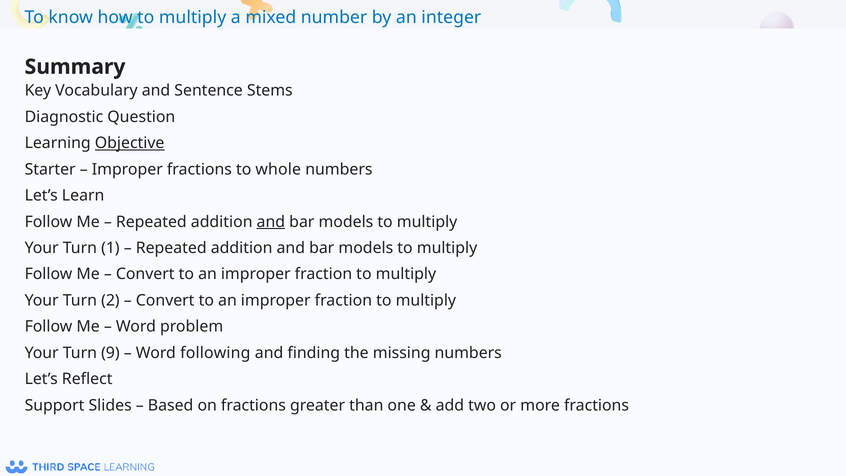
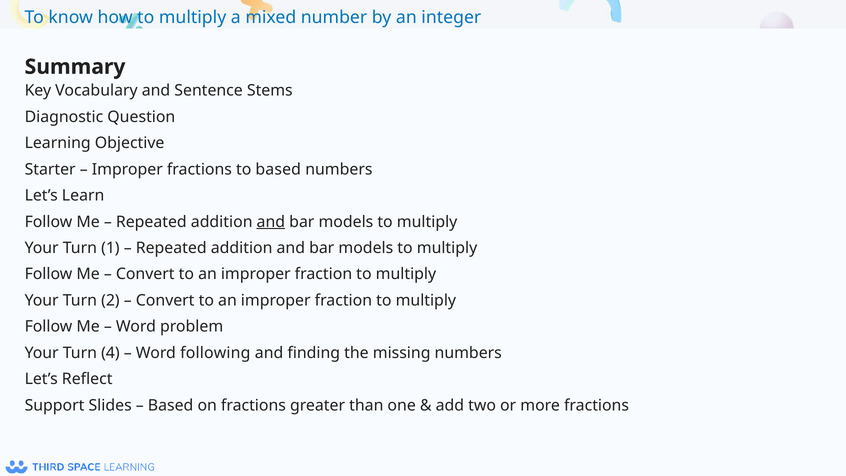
Objective underline: present -> none (130, 143)
to whole: whole -> based (278, 169)
9: 9 -> 4 (110, 353)
